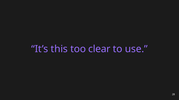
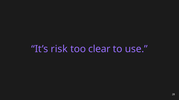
this: this -> risk (59, 49)
